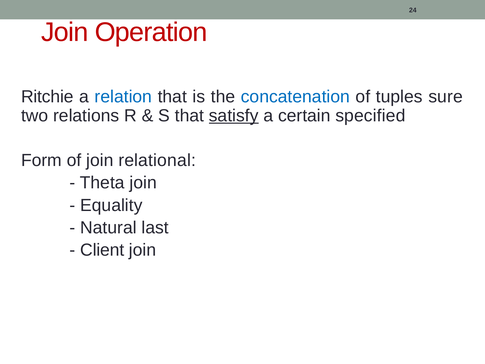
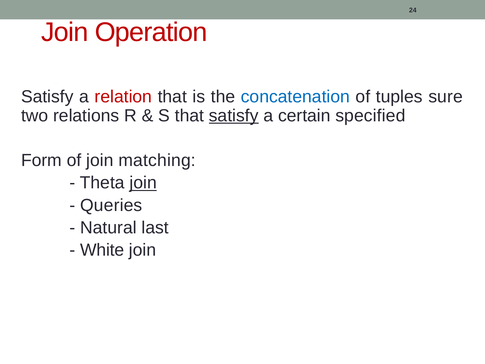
Ritchie: Ritchie -> Satisfy (47, 97)
relation colour: blue -> red (123, 97)
relational: relational -> matching (157, 160)
join underline: none -> present (143, 183)
Equality: Equality -> Queries (111, 205)
Client: Client -> White (102, 250)
